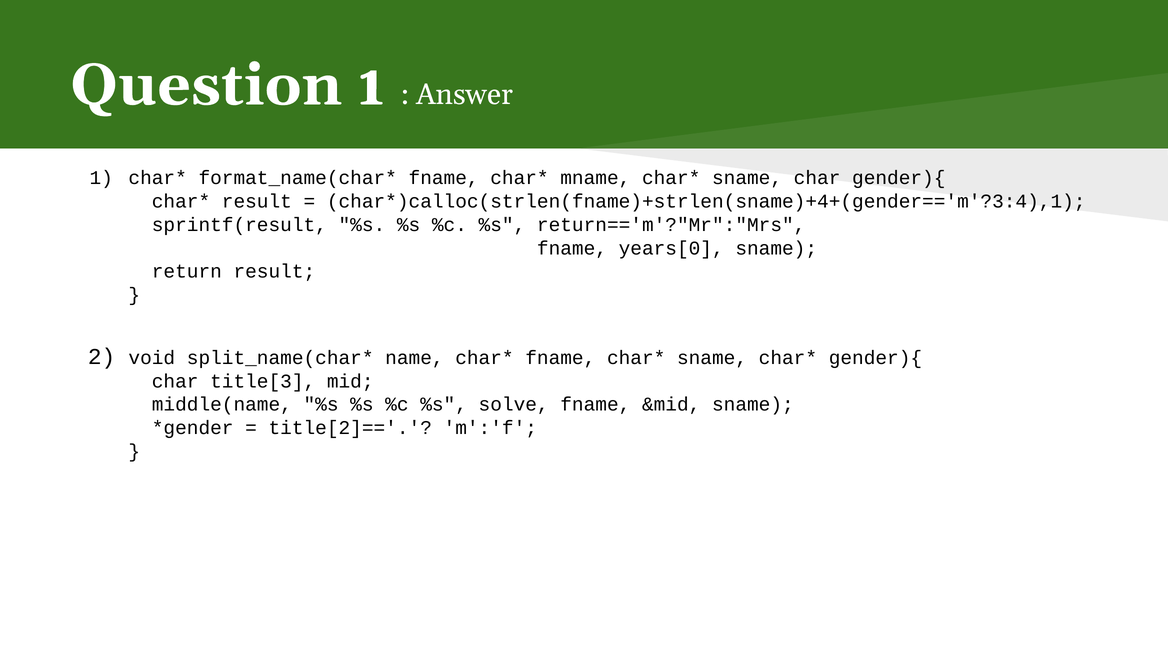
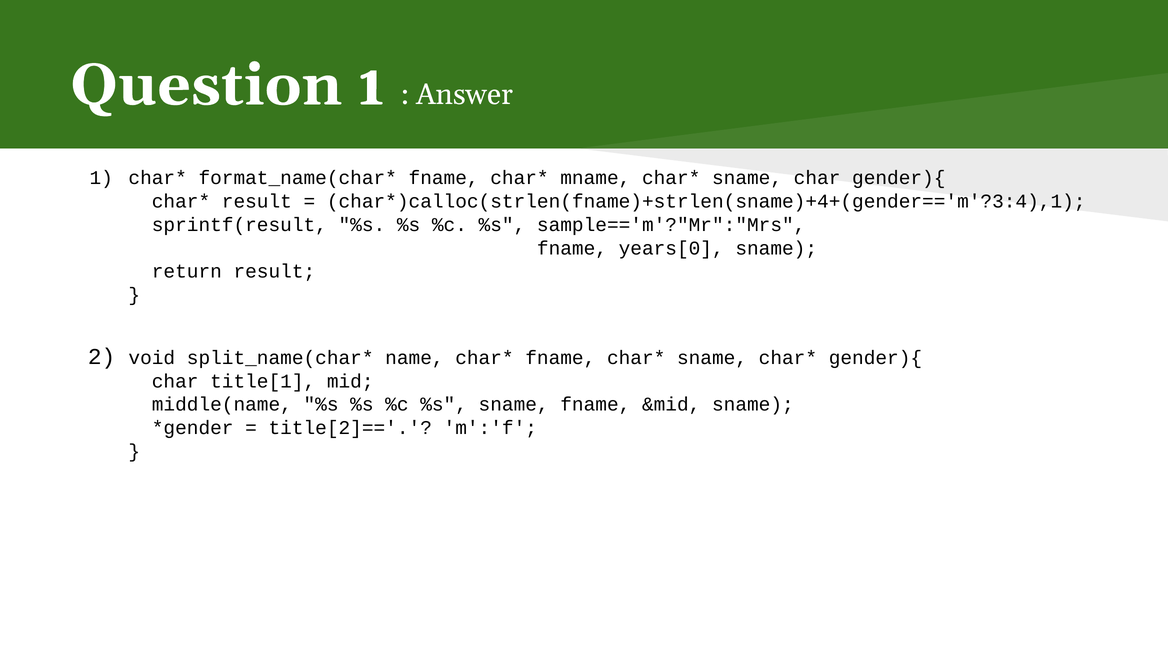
return=='m'?"Mr":"Mrs: return=='m'?"Mr":"Mrs -> sample=='m'?"Mr":"Mrs (671, 225)
title[3: title[3 -> title[1 (263, 381)
%s solve: solve -> sname (514, 404)
